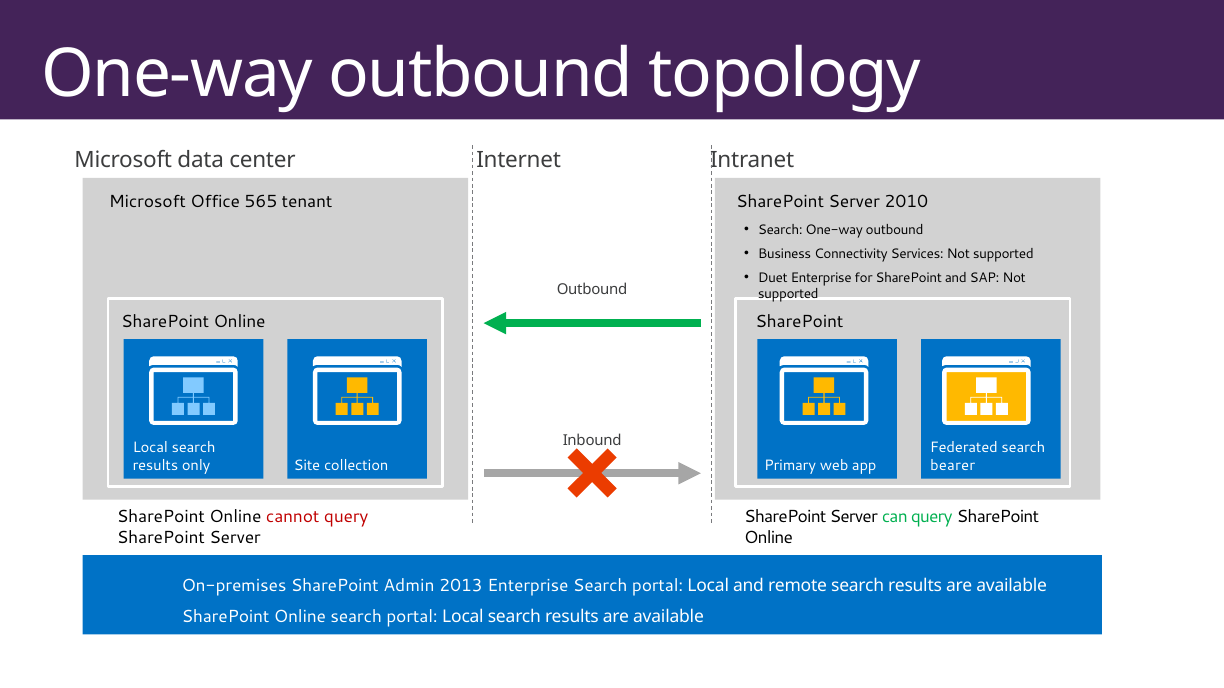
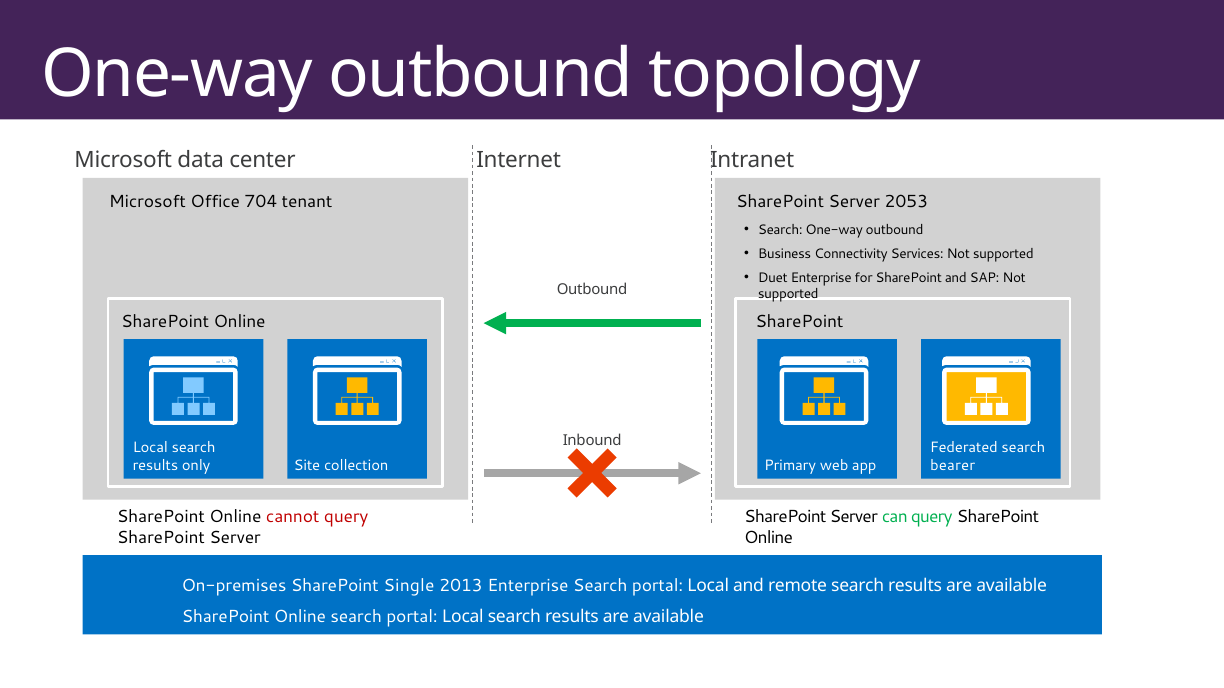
565: 565 -> 704 (261, 202)
2010: 2010 -> 2053 (906, 202)
Admin: Admin -> Single (409, 586)
